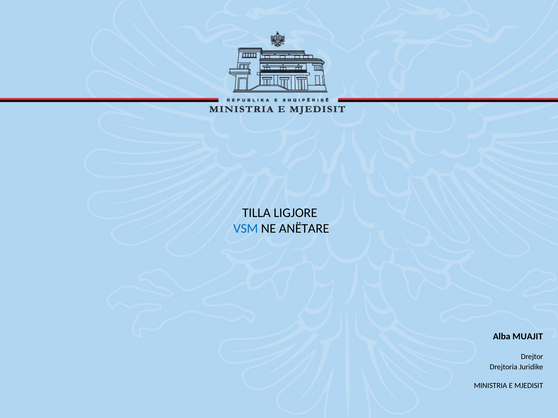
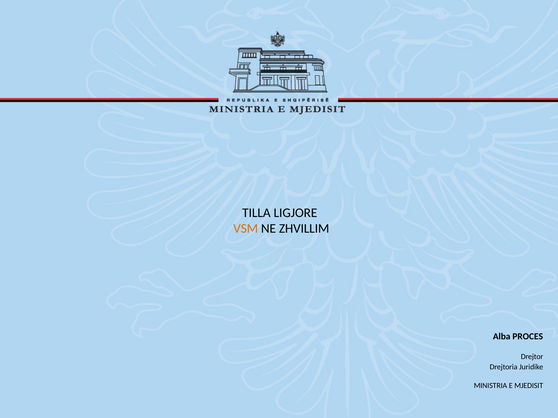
VSM colour: blue -> orange (246, 229)
ANËTARE: ANËTARE -> ZHVILLIM (304, 229)
MUAJIT: MUAJIT -> PROCES (528, 337)
